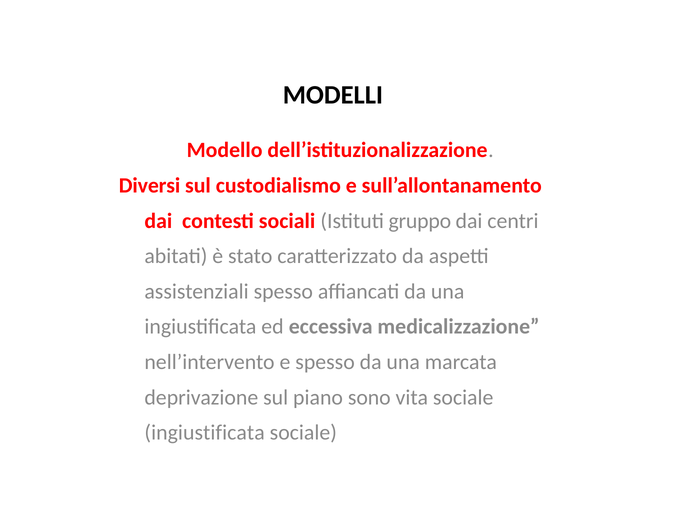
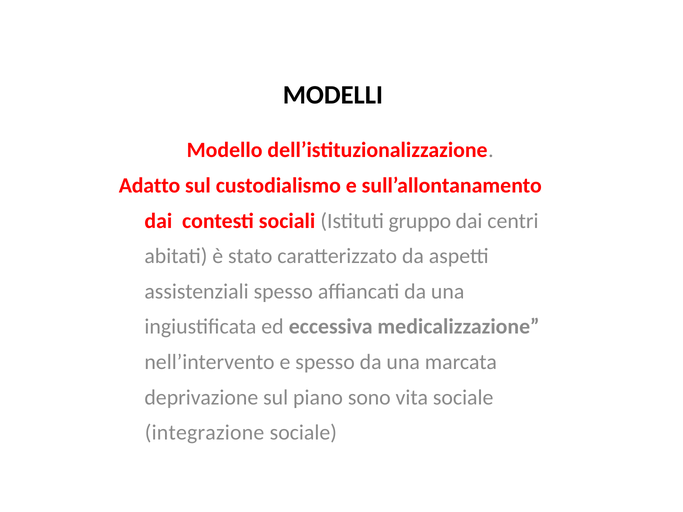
Diversi: Diversi -> Adatto (150, 186)
ingiustificata: ingiustificata -> integrazione (205, 433)
